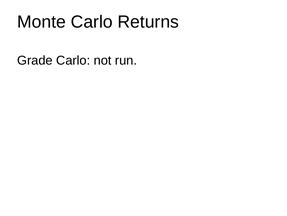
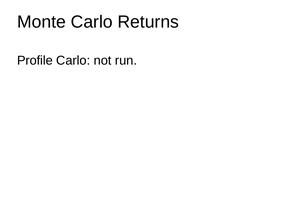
Grade: Grade -> Profile (35, 60)
